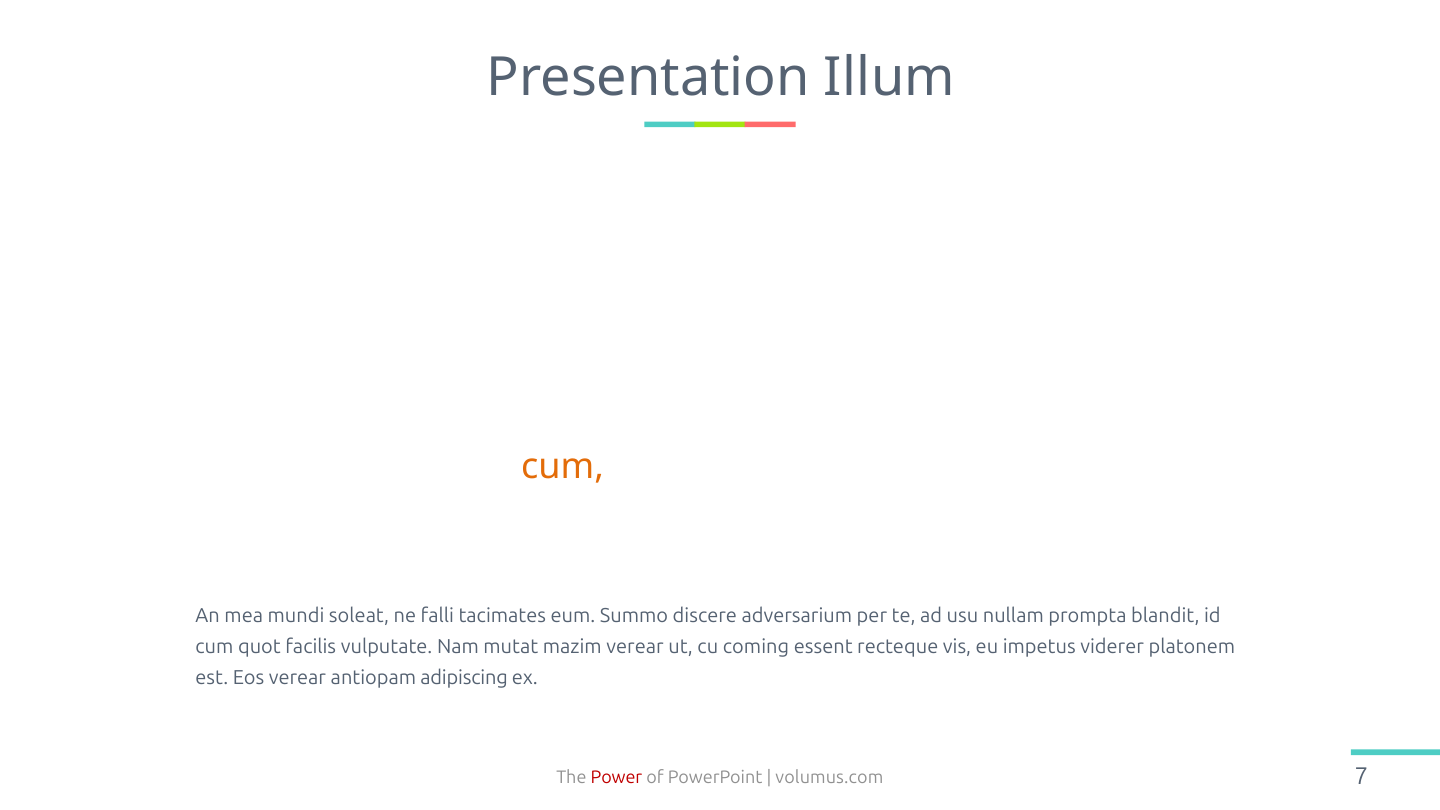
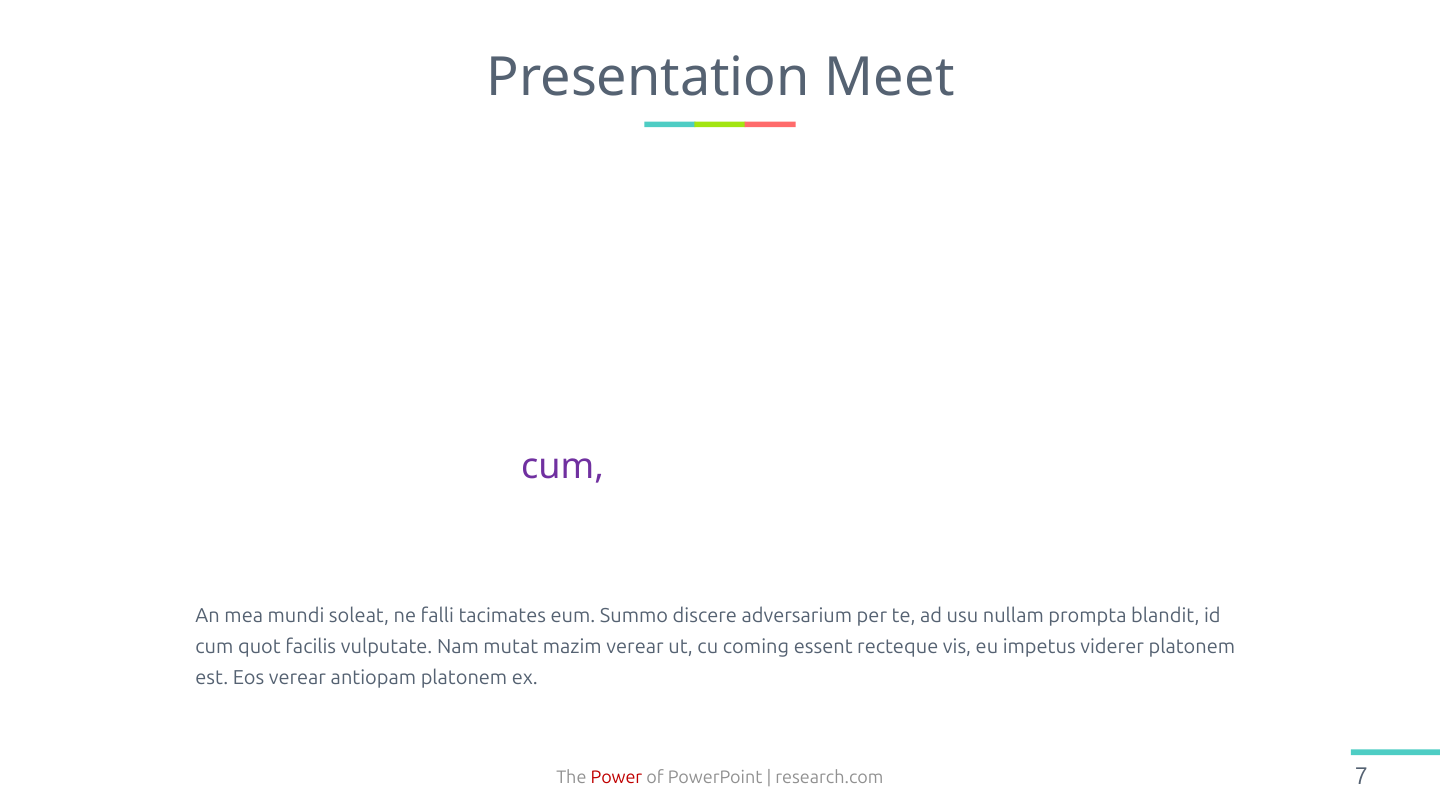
Illum: Illum -> Meet (890, 78)
cum colour: orange -> purple (563, 467)
antiopam adipiscing: adipiscing -> platonem (464, 678)
volumus.com: volumus.com -> research.com (829, 777)
